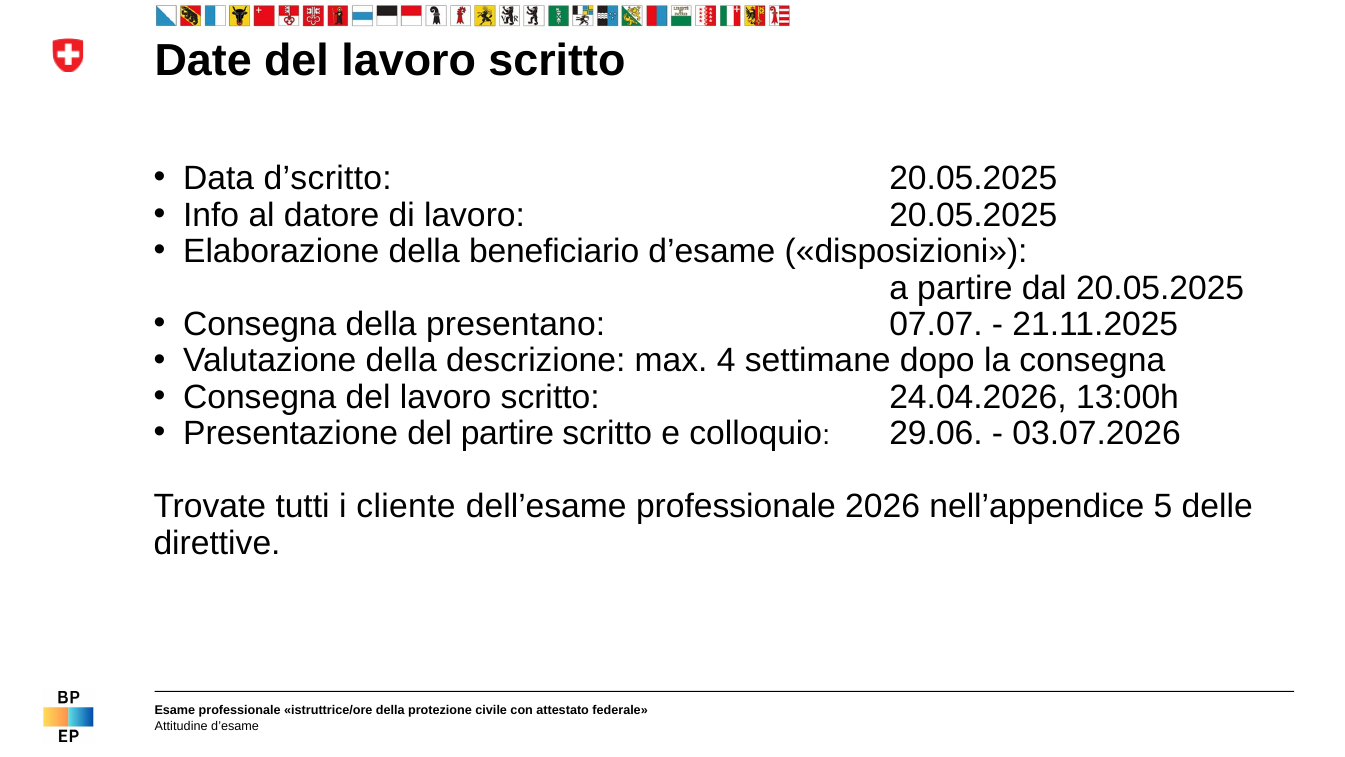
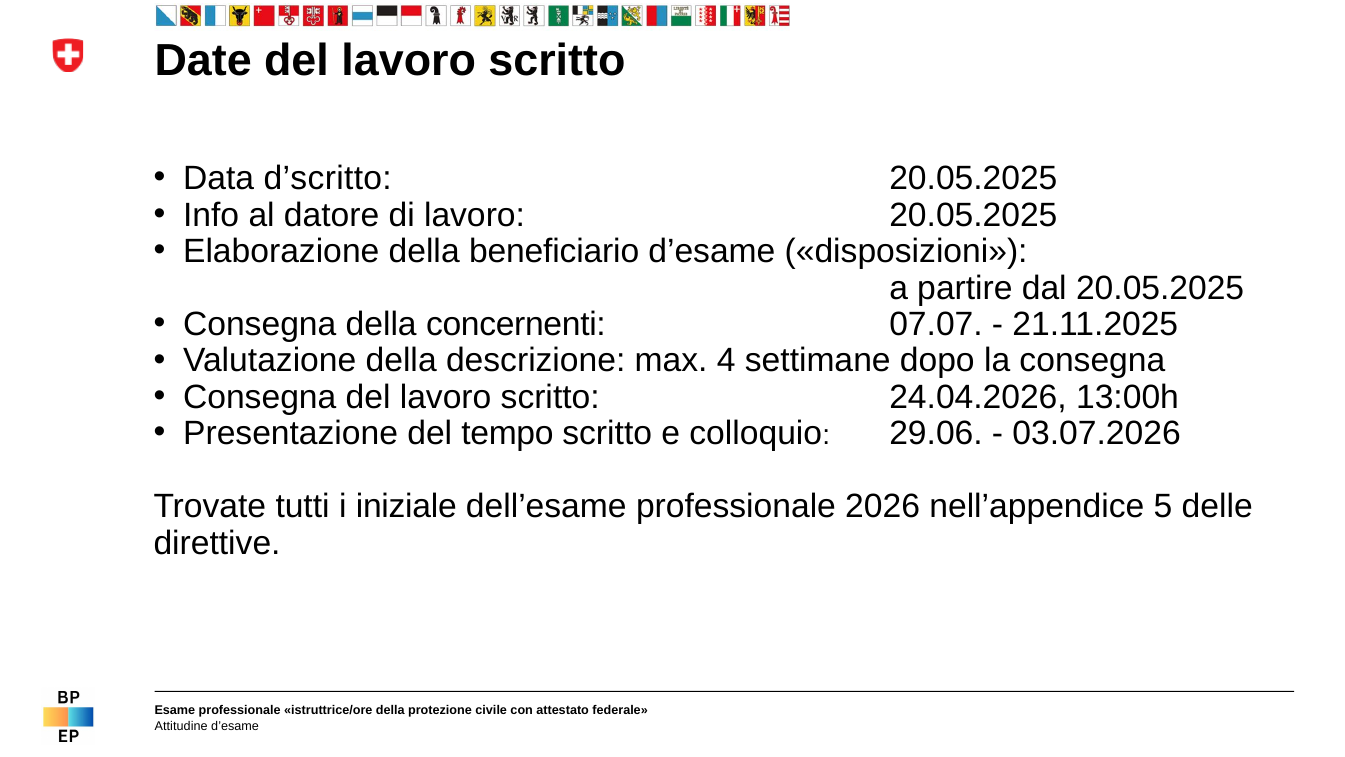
presentano: presentano -> concernenti (516, 324)
del partire: partire -> tempo (508, 433)
cliente: cliente -> iniziale (406, 506)
